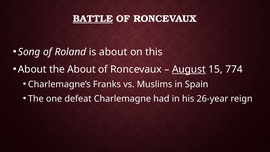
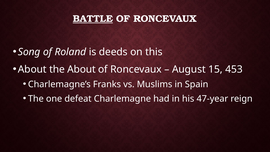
is about: about -> deeds (113, 52)
August underline: present -> none (189, 69)
774: 774 -> 453 (234, 69)
26-year: 26-year -> 47-year (212, 99)
